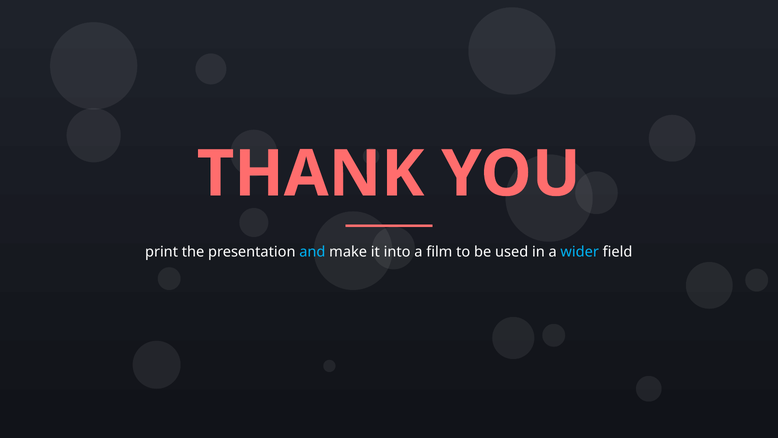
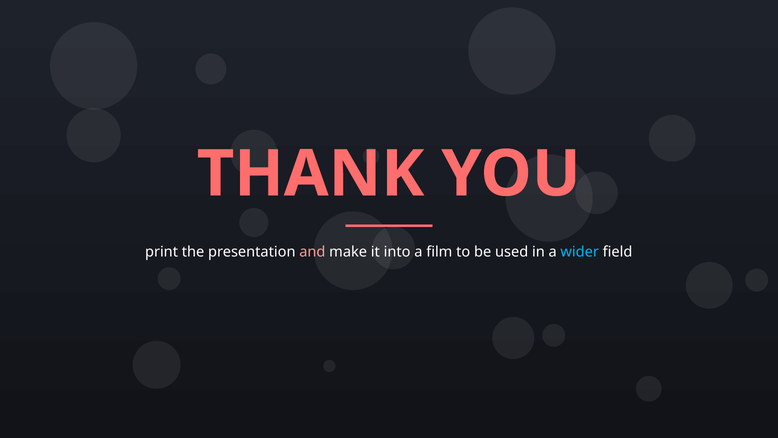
and colour: light blue -> pink (312, 252)
